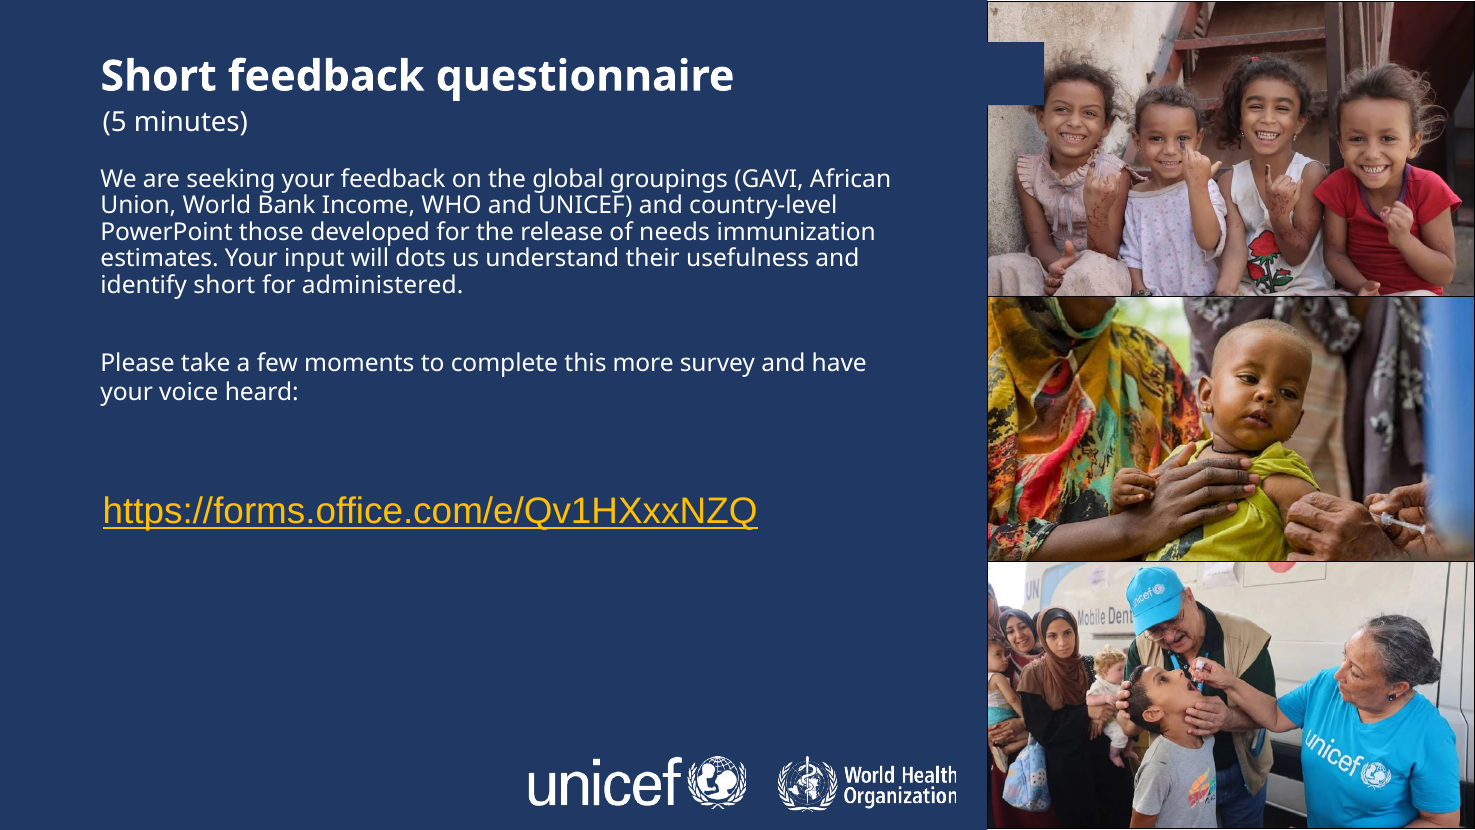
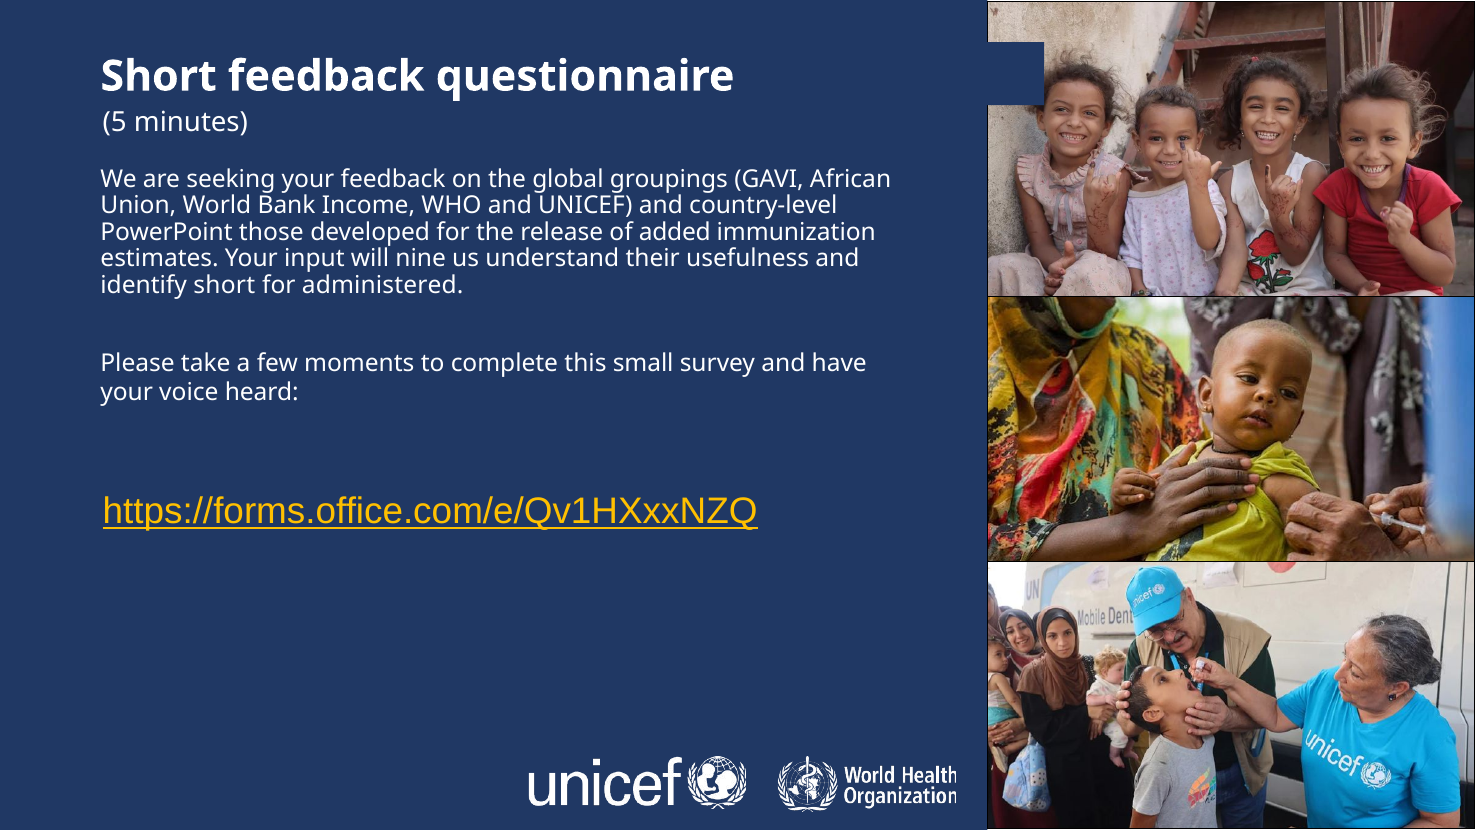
needs: needs -> added (675, 232)
dots: dots -> nine (421, 259)
more: more -> small (643, 363)
